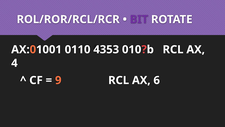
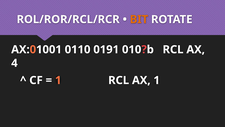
BIT colour: purple -> orange (139, 19)
4353: 4353 -> 0191 (106, 49)
9: 9 -> 1 (58, 80)
AX 6: 6 -> 1 (157, 80)
